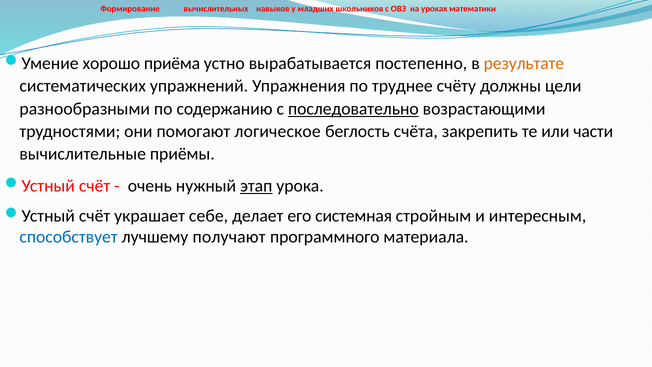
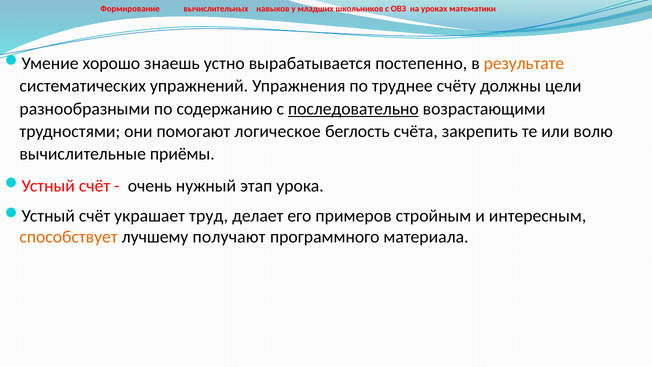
приёма: приёма -> знаешь (172, 63)
части: части -> волю (593, 131)
этап underline: present -> none (256, 186)
себе: себе -> труд (209, 216)
системная: системная -> примеров (354, 216)
способствует colour: blue -> orange (69, 237)
